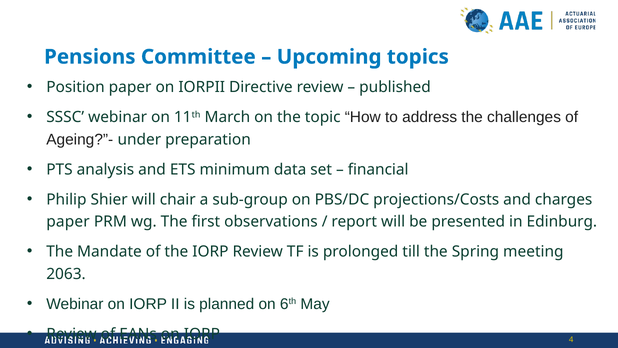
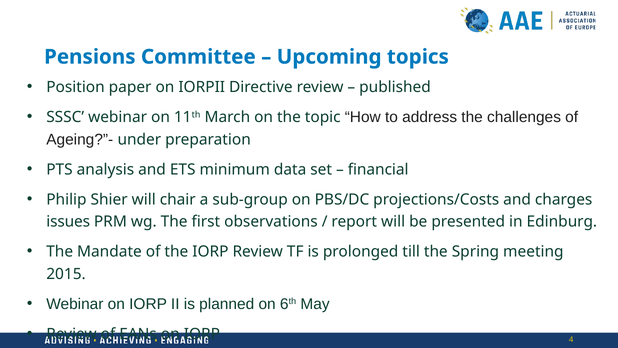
paper: paper -> issues (68, 221)
2063: 2063 -> 2015 (66, 274)
